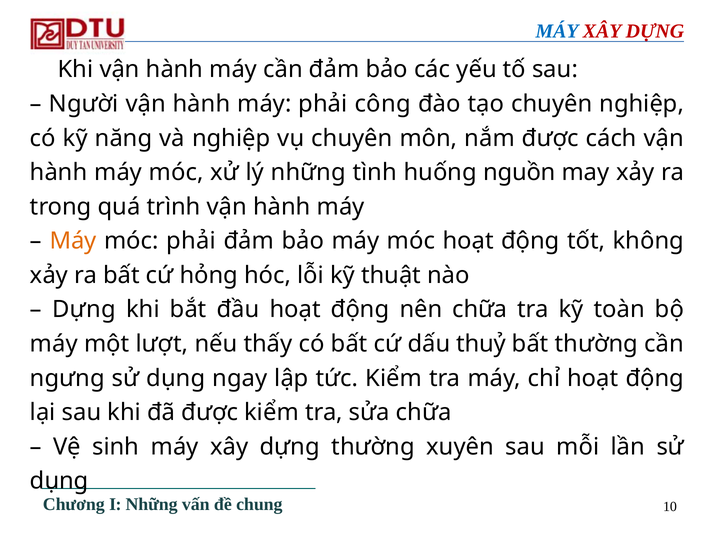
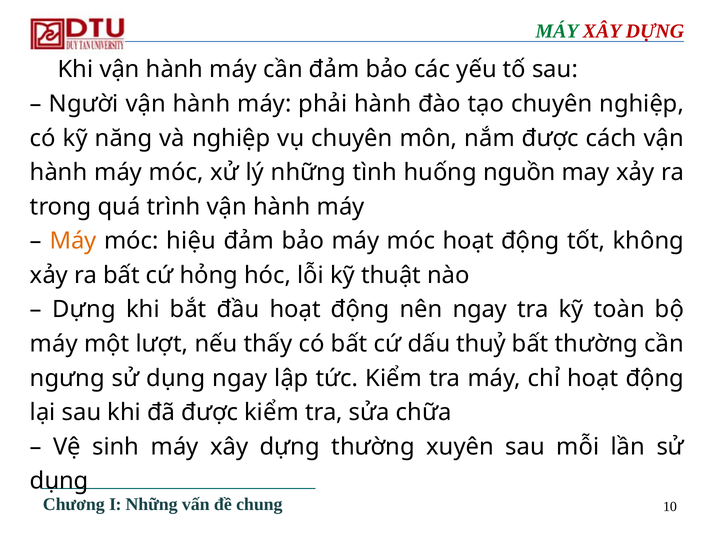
MÁY colour: blue -> green (557, 31)
phải công: công -> hành (383, 104)
móc phải: phải -> hiệu (191, 241)
nên chữa: chữa -> ngay (480, 309)
